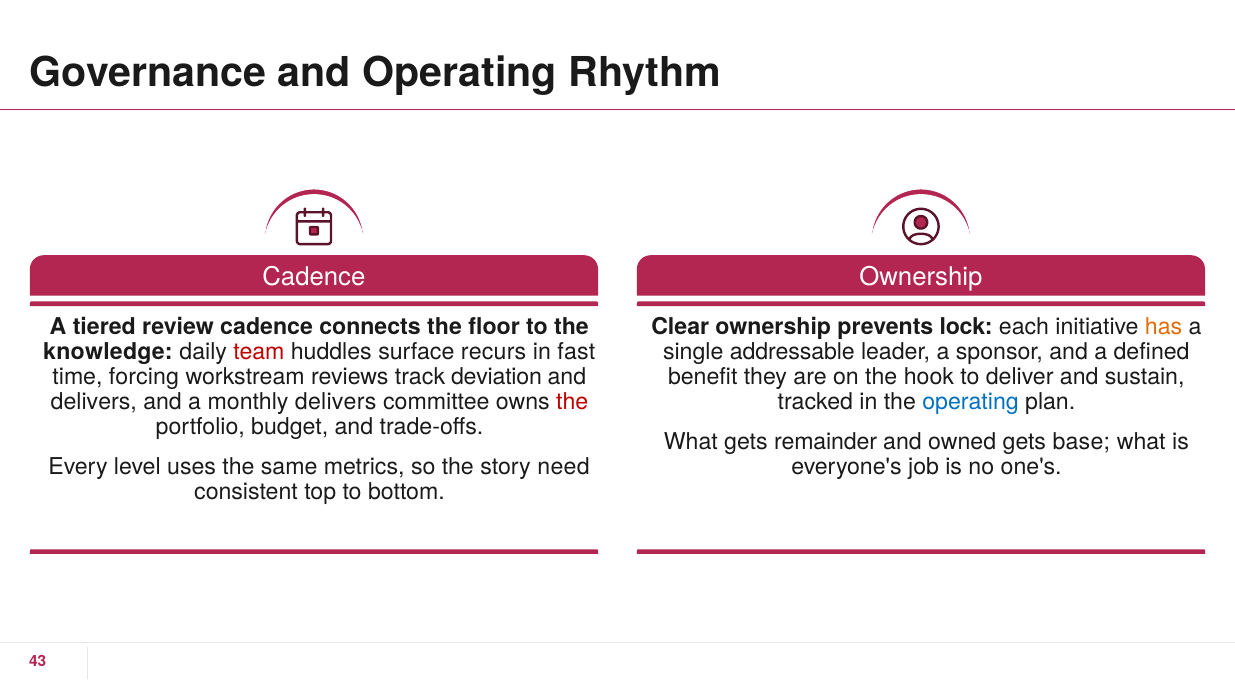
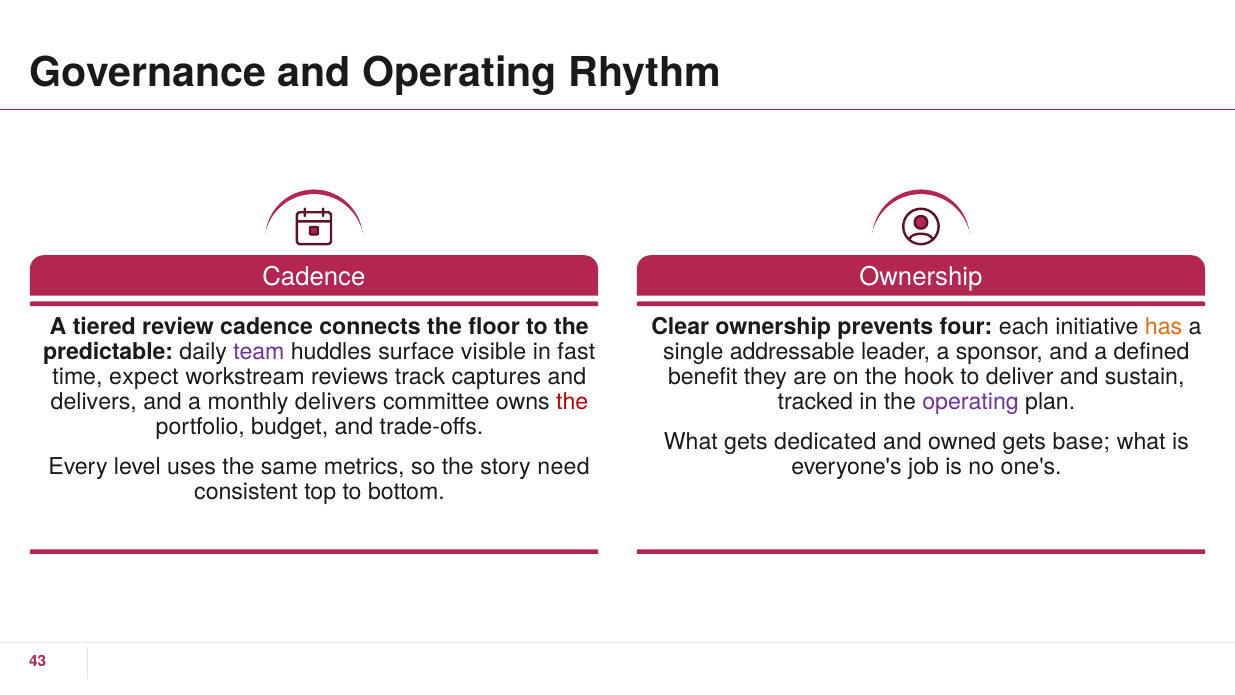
lock: lock -> four (966, 327)
knowledge: knowledge -> predictable (108, 352)
team colour: red -> purple (259, 352)
recurs: recurs -> visible (494, 352)
forcing: forcing -> expect (144, 377)
deviation: deviation -> captures (496, 377)
operating colour: blue -> purple (971, 402)
remainder: remainder -> dedicated (825, 442)
